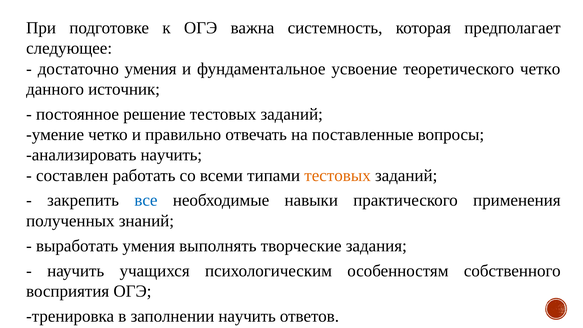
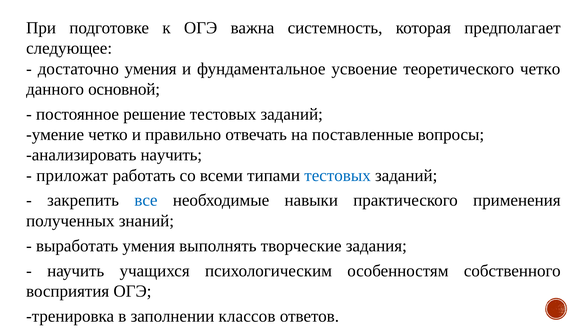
источник: источник -> основной (124, 89)
составлен: составлен -> приложат (72, 175)
тестовых colour: orange -> blue (338, 175)
заполнении научить: научить -> классов (247, 316)
